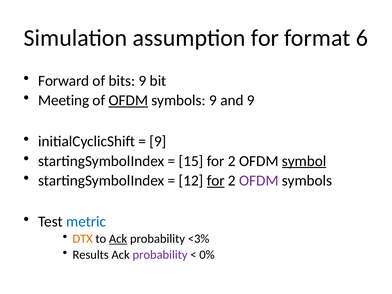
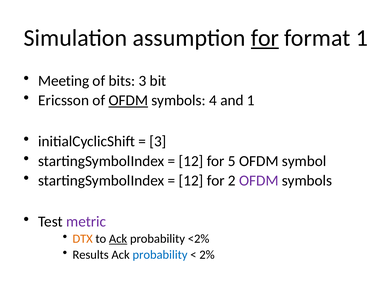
for underline: none -> present (265, 38)
format 6: 6 -> 1 (362, 38)
Forward: Forward -> Meeting (64, 81)
bits 9: 9 -> 3 (142, 81)
Meeting: Meeting -> Ericsson (64, 100)
symbols 9: 9 -> 4 (213, 100)
and 9: 9 -> 1 (251, 100)
9: 9 -> 3 (158, 141)
15: 15 -> 12 (191, 161)
2: 2 -> 5 (232, 161)
symbol underline: present -> none (304, 161)
for underline: present -> none (216, 181)
metric colour: blue -> purple (86, 222)
<3%: <3% -> <2% (199, 239)
probability colour: purple -> blue (160, 255)
0%: 0% -> 2% (207, 255)
